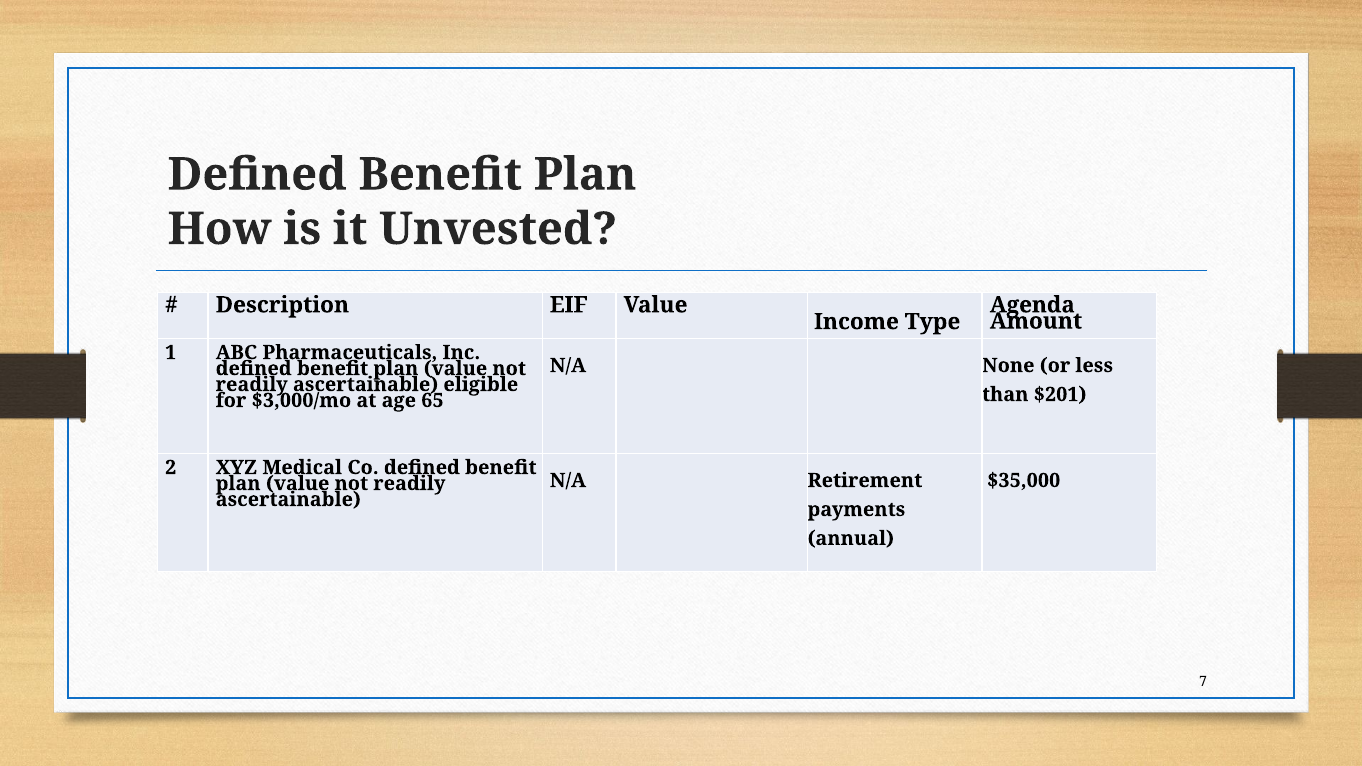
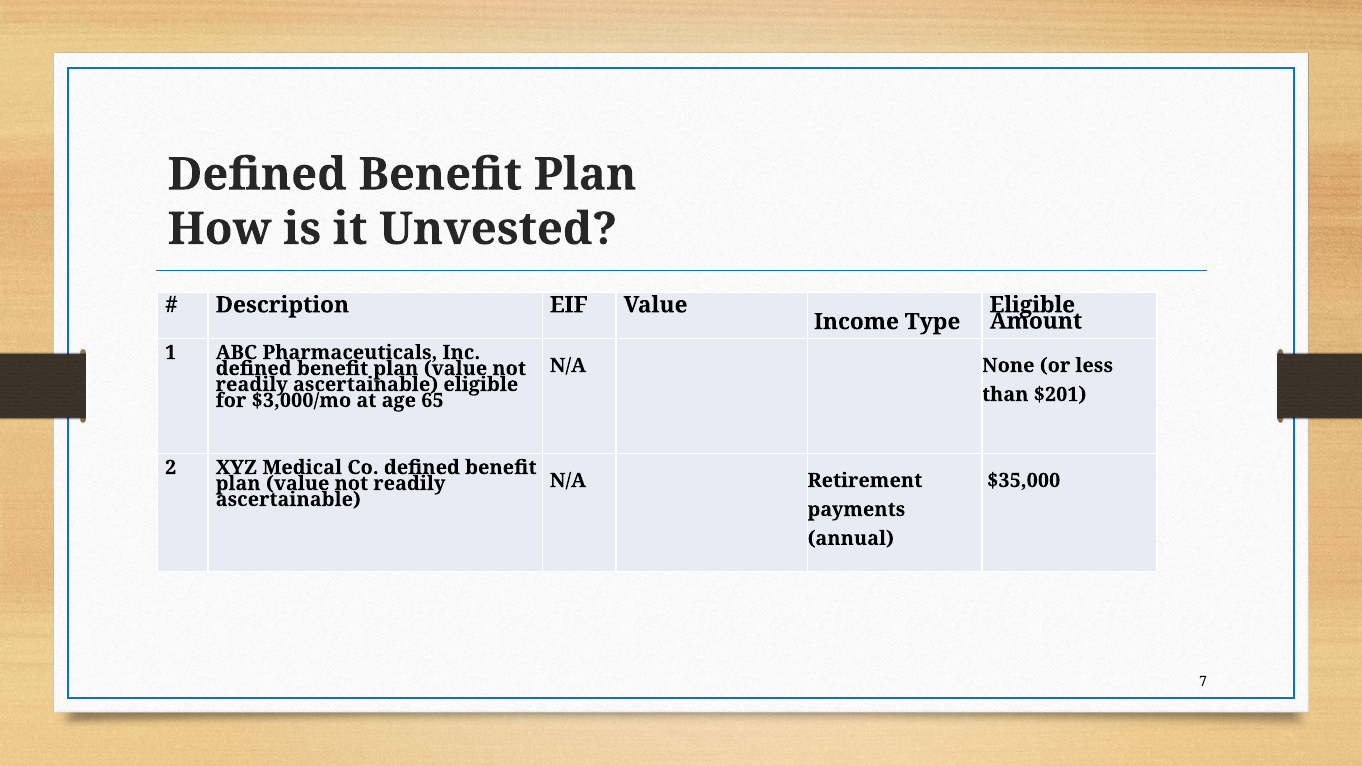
Agenda: Agenda -> Eligible (1032, 305)
